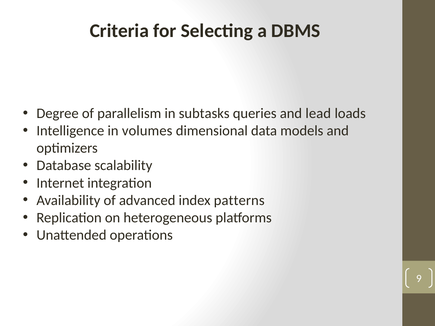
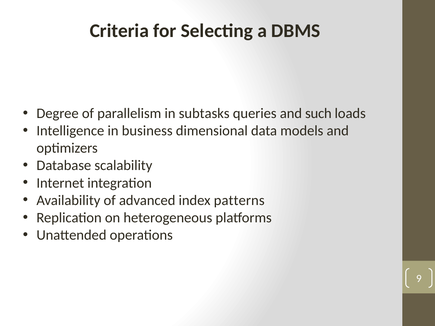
lead: lead -> such (318, 113)
volumes: volumes -> business (147, 131)
